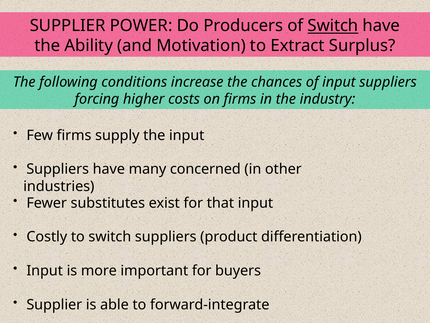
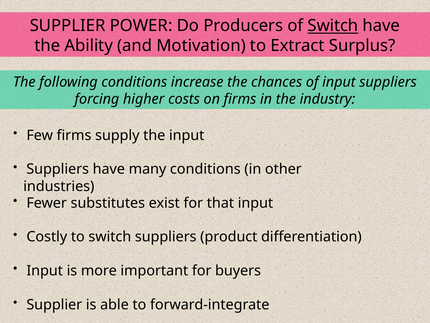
many concerned: concerned -> conditions (205, 169)
